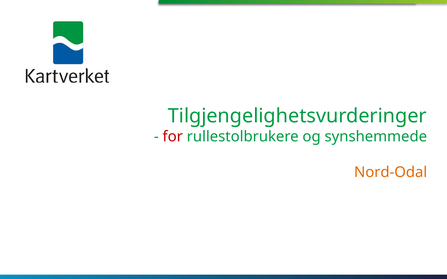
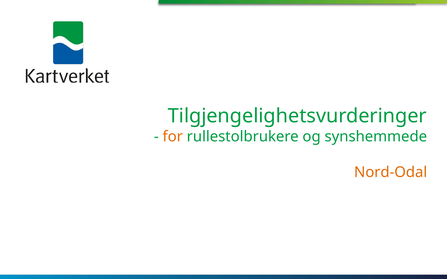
for colour: red -> orange (173, 137)
